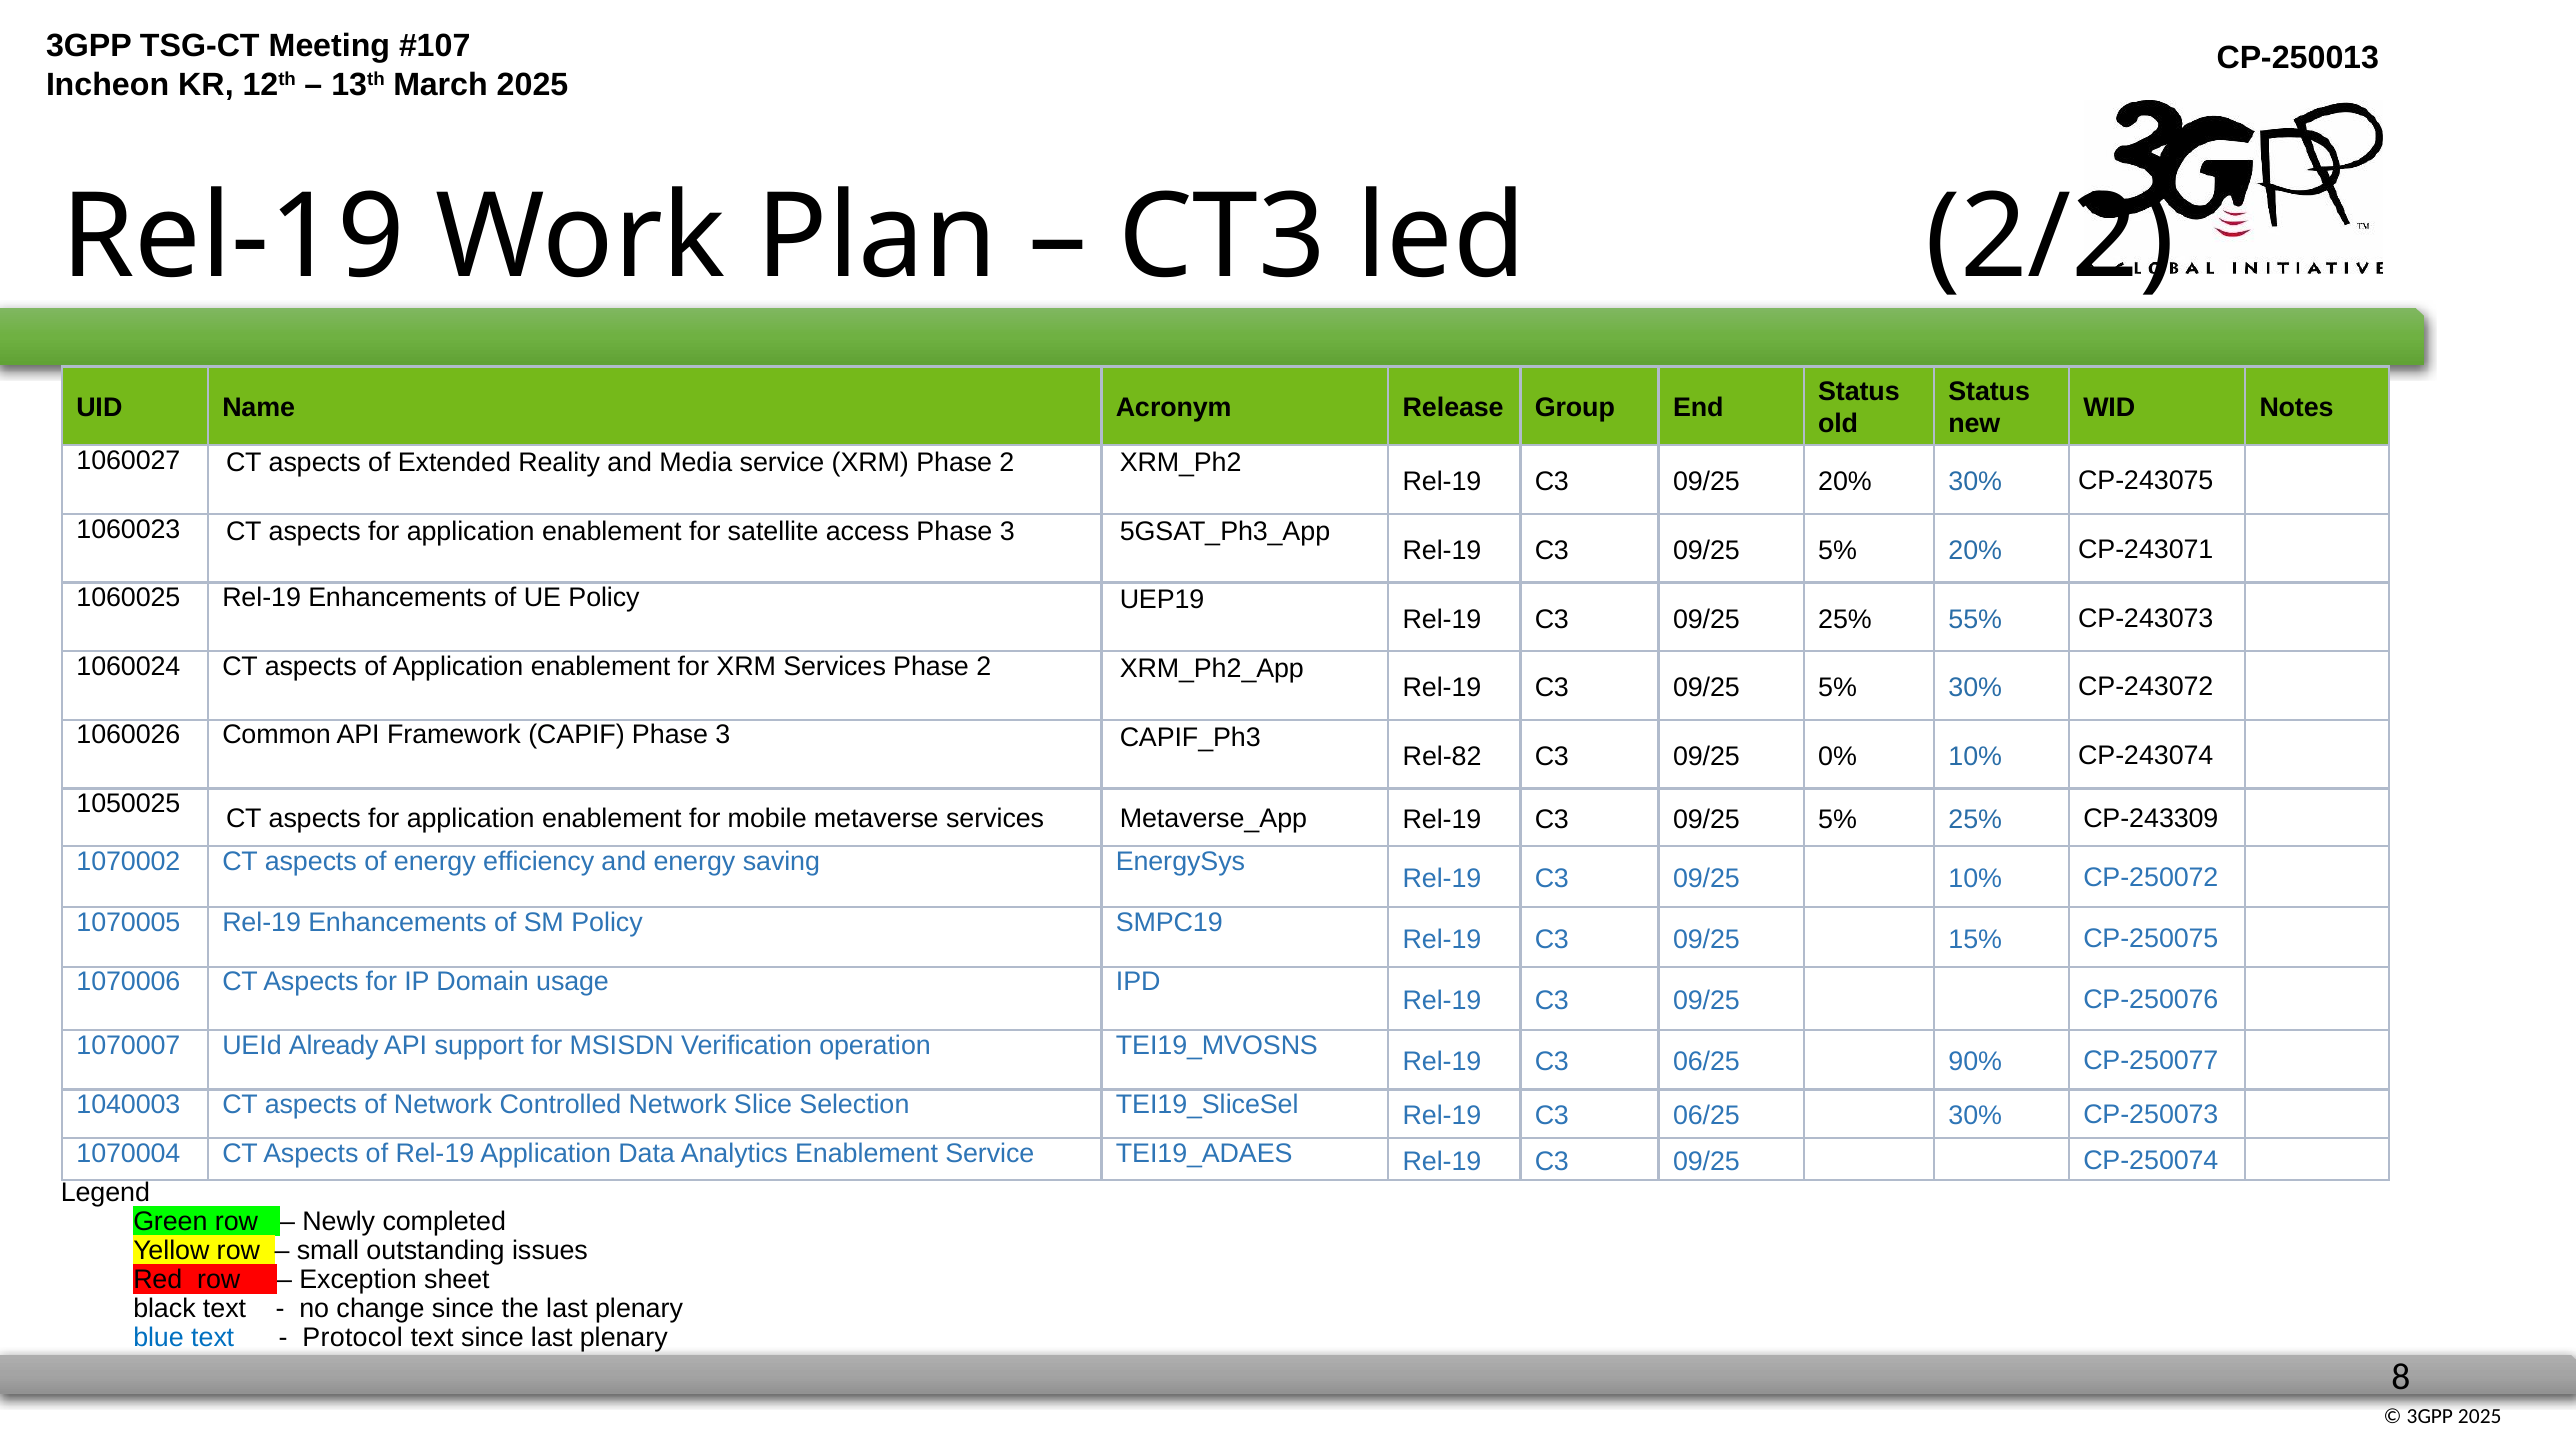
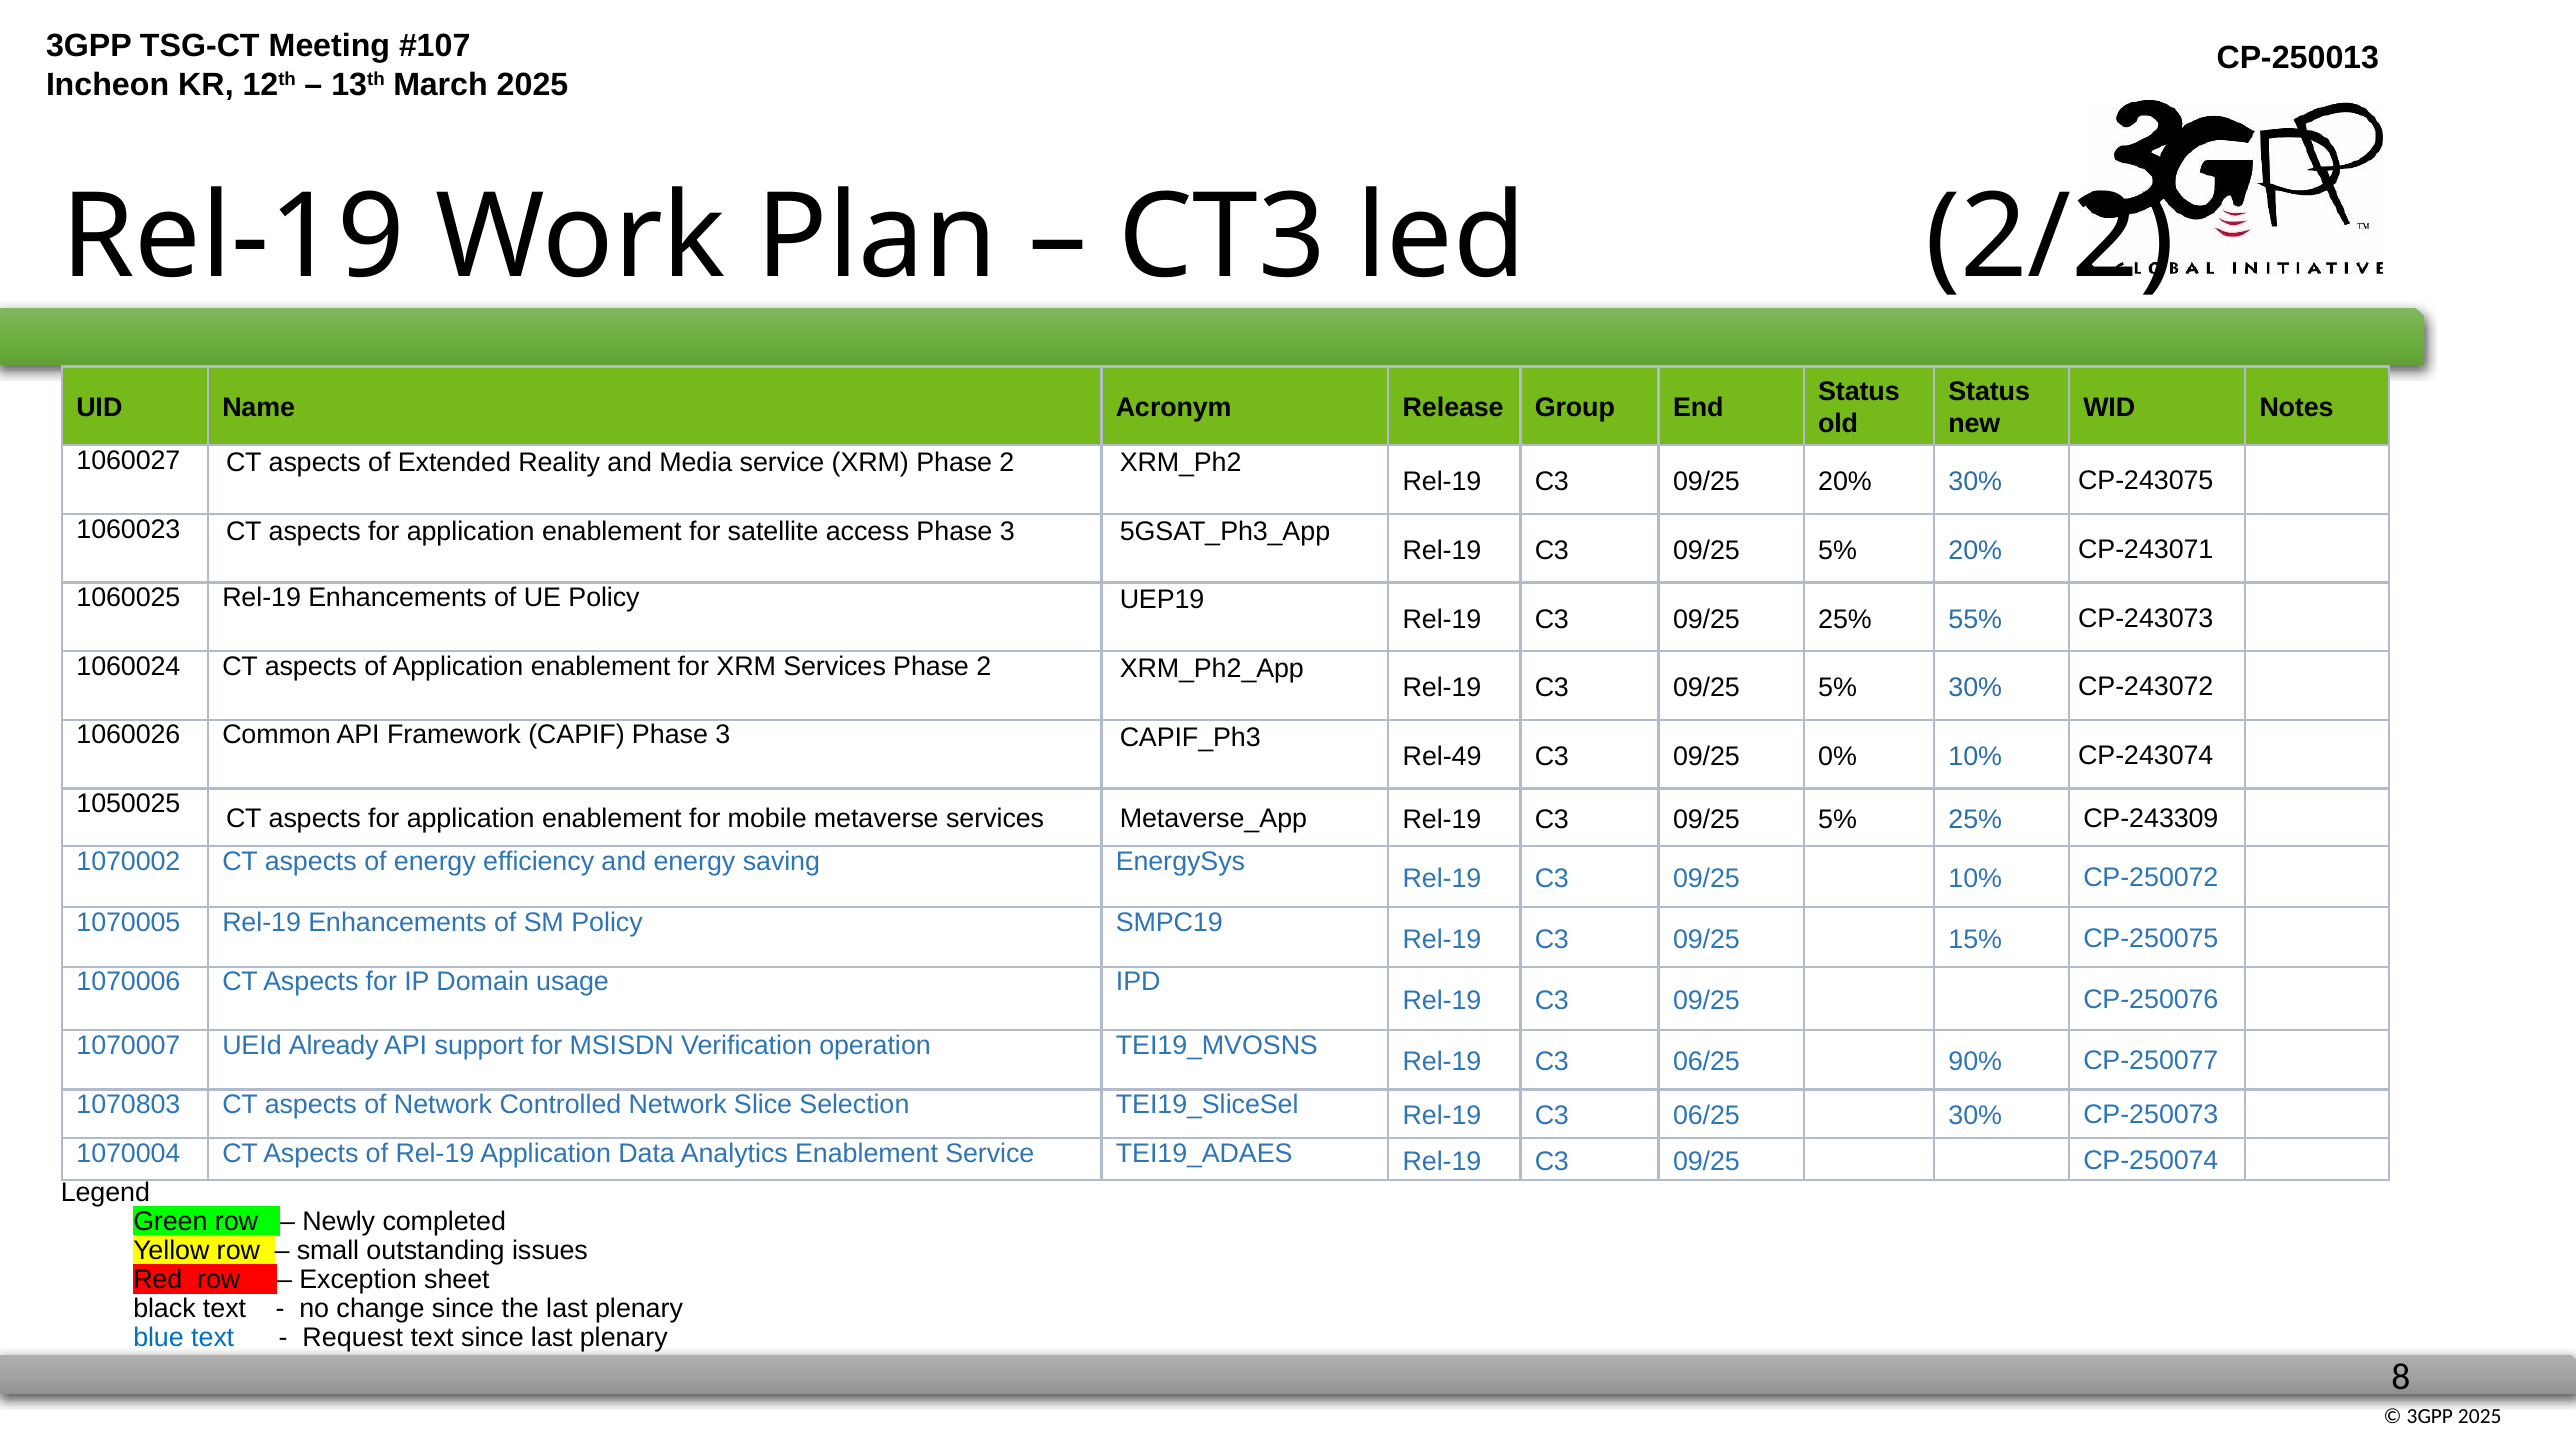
Rel-82: Rel-82 -> Rel-49 (1442, 756)
1040003: 1040003 -> 1070803 (128, 1105)
Protocol: Protocol -> Request (353, 1338)
